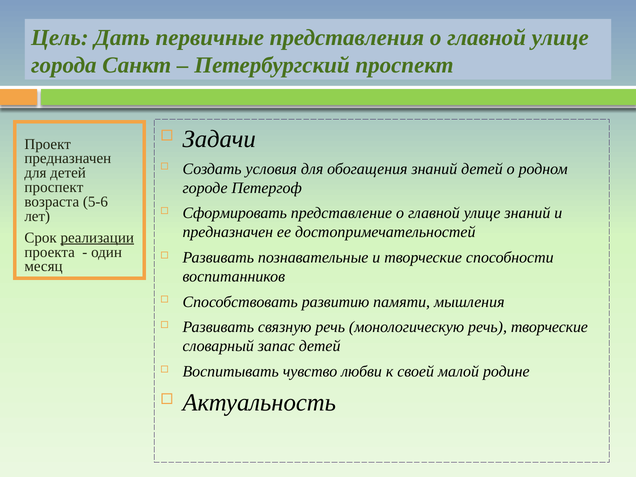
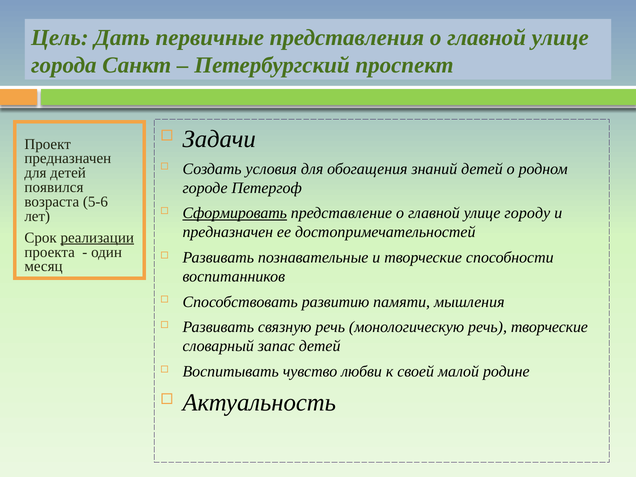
проспект: проспект -> появился (54, 187)
Сформировать underline: none -> present (235, 213)
улице знаний: знаний -> городу (527, 213)
